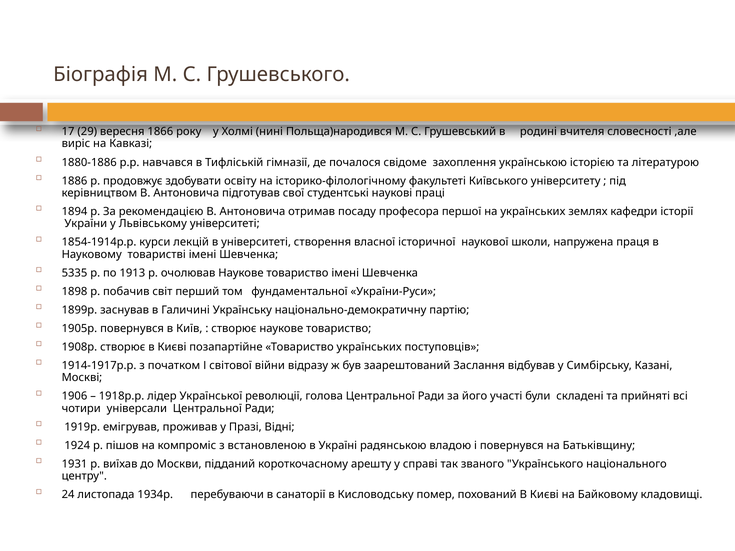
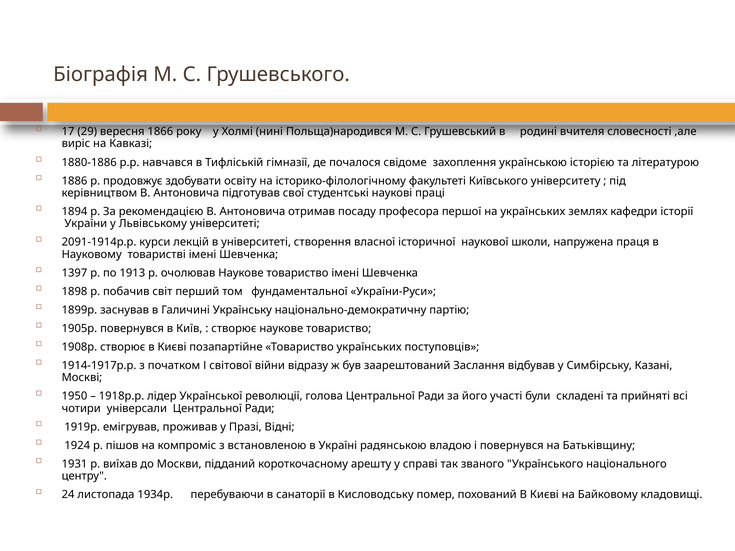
1854-1914р.р: 1854-1914р.р -> 2091-1914р.р (99, 242)
5335: 5335 -> 1397 (74, 273)
1906: 1906 -> 1950 (74, 396)
